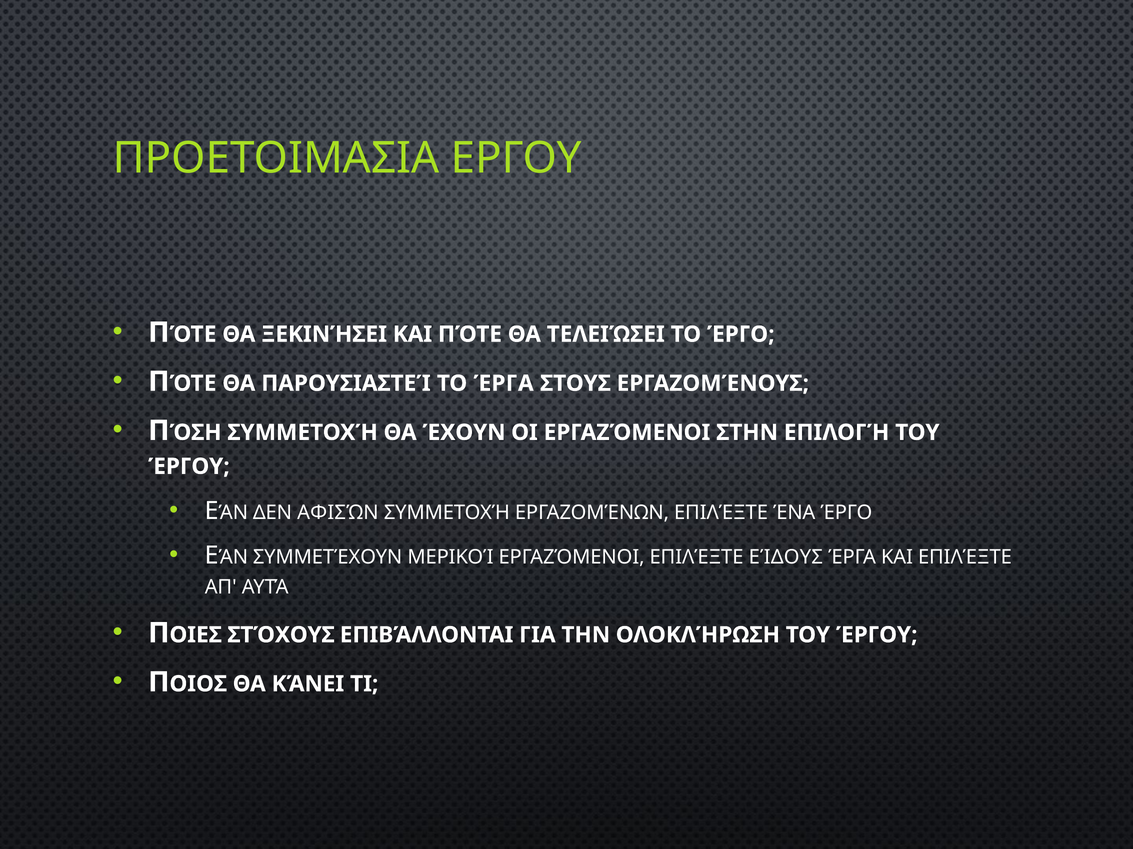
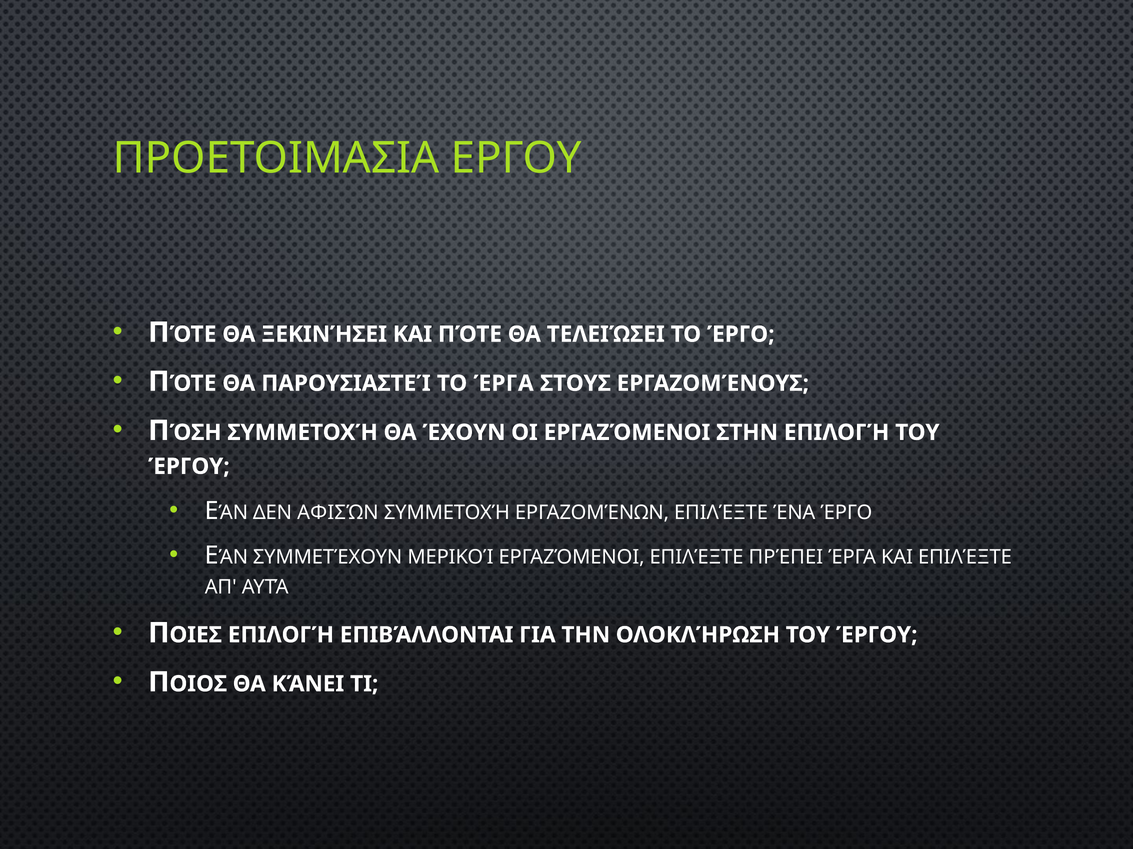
ΕΊΔΟΥΣ: ΕΊΔΟΥΣ -> ΠΡΈΠΕΙ (786, 558)
ΠΟΙΕΣ ΣΤΌΧΟΥΣ: ΣΤΌΧΟΥΣ -> ΕΠΙΛΟΓΉ (281, 635)
